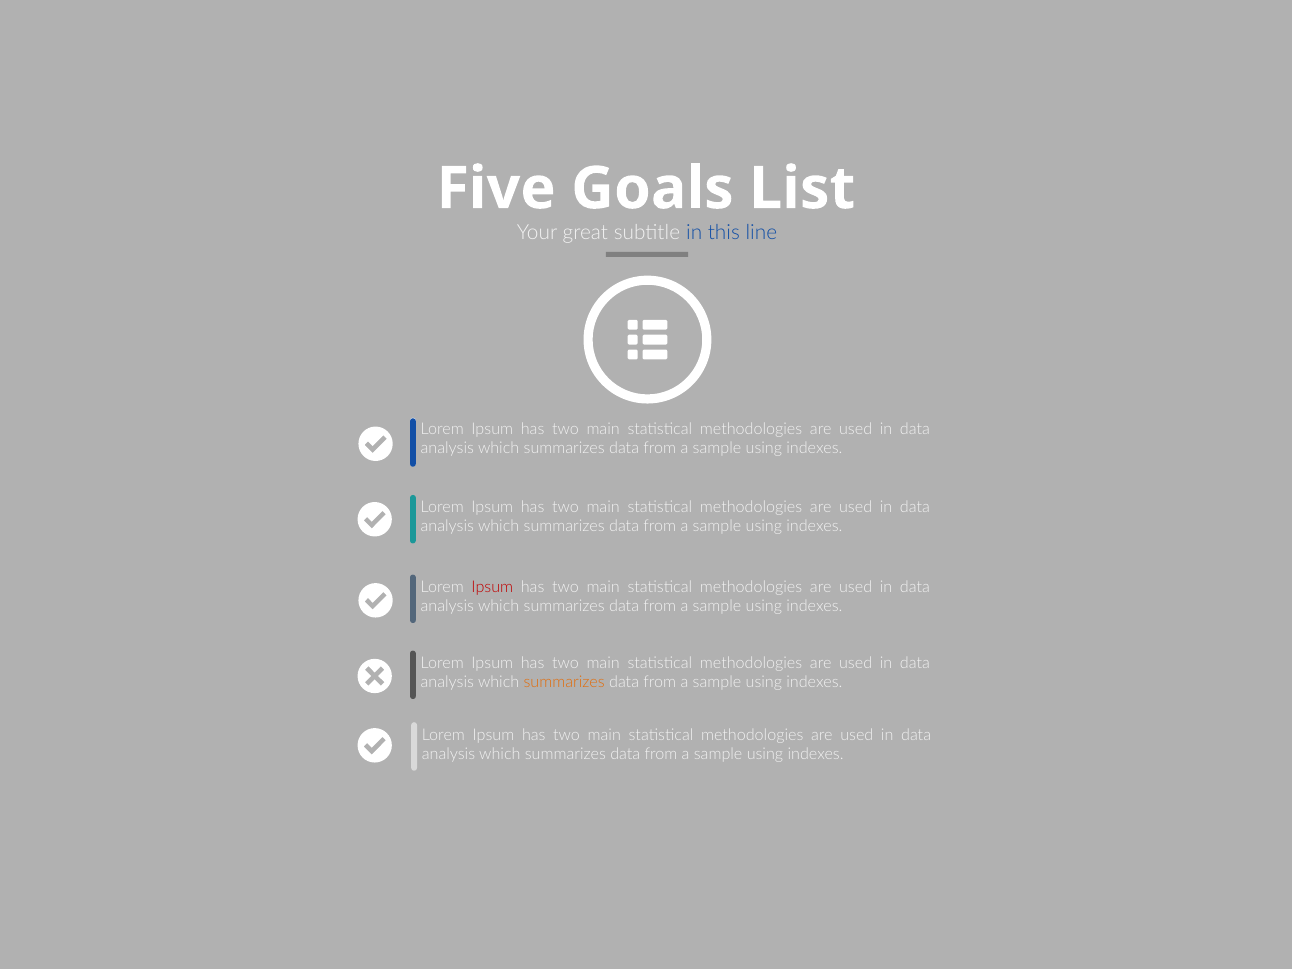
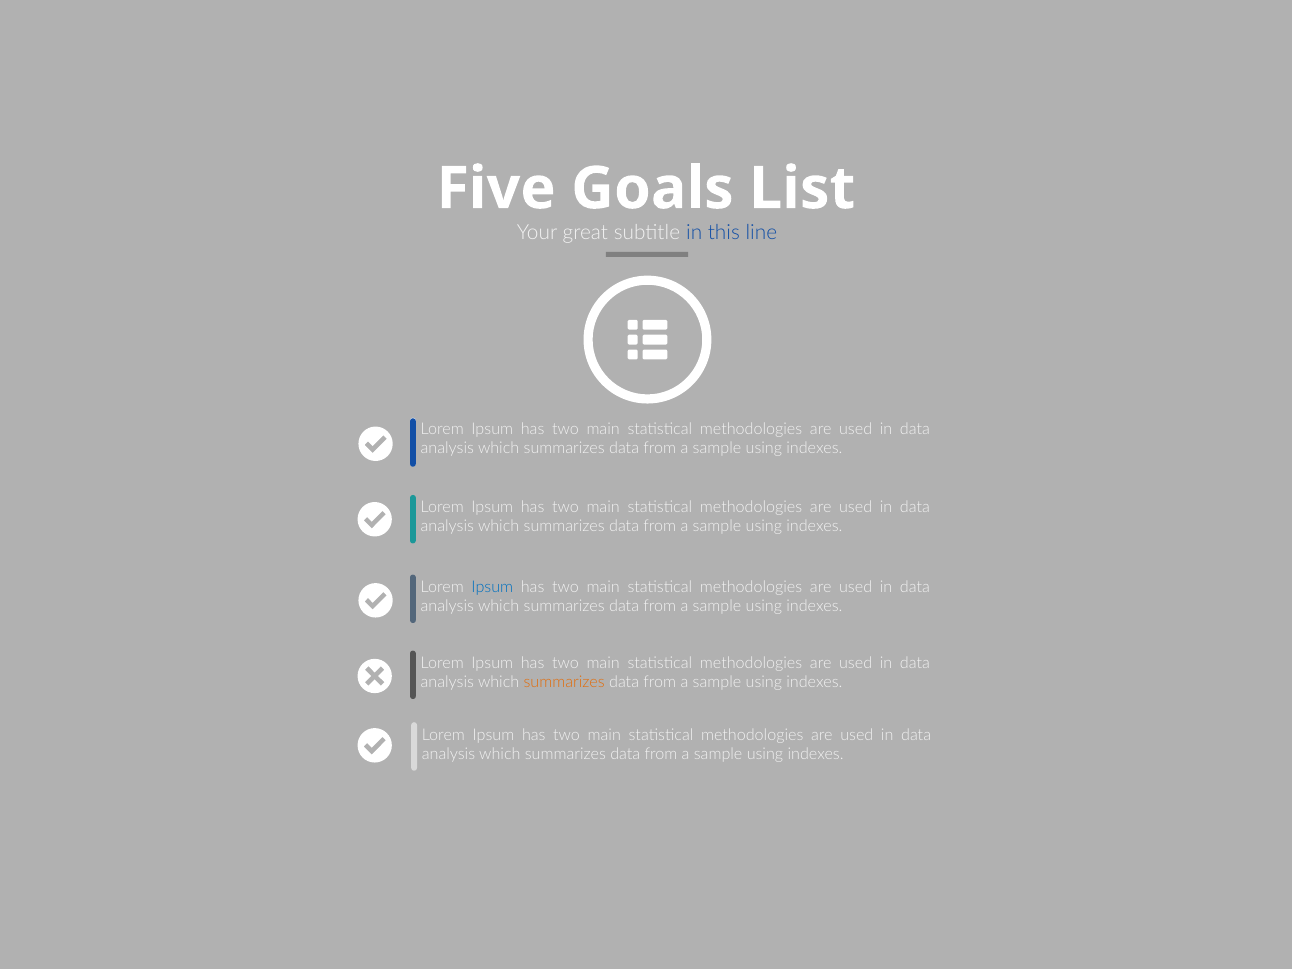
Ipsum colour: red -> blue (492, 587)
